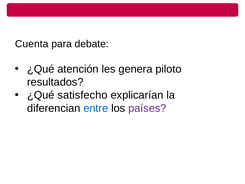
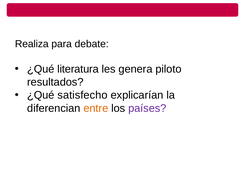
Cuenta: Cuenta -> Realiza (32, 44)
atención: atención -> literatura (78, 69)
entre colour: blue -> orange (96, 108)
